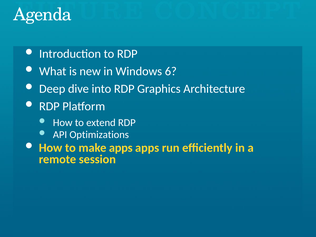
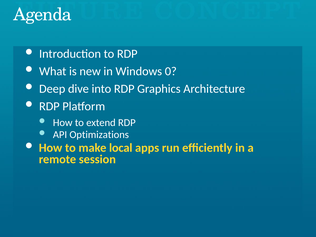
6: 6 -> 0 (171, 71)
make apps: apps -> local (121, 148)
